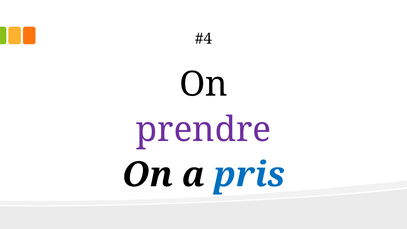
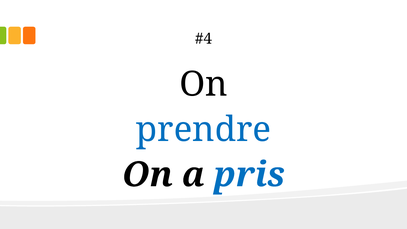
prendre colour: purple -> blue (203, 130)
